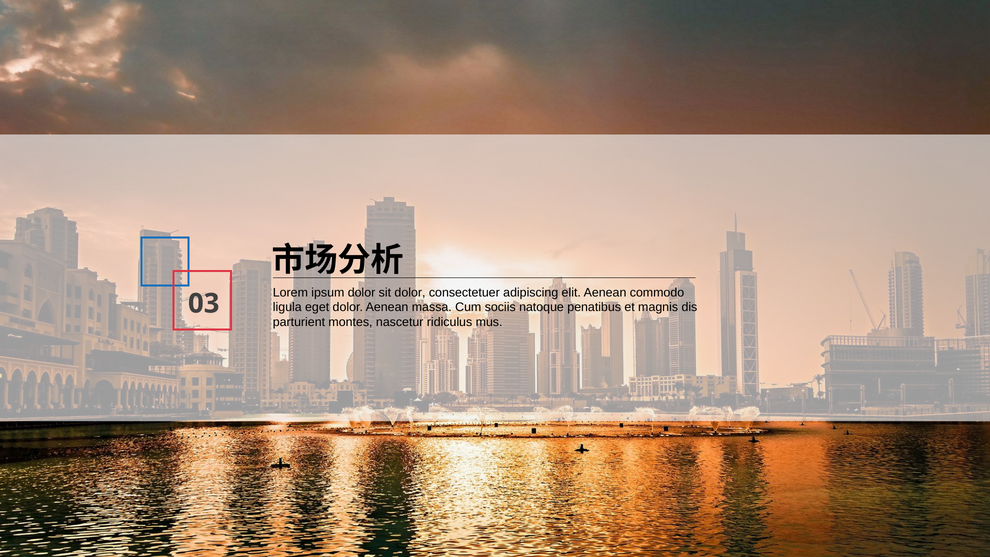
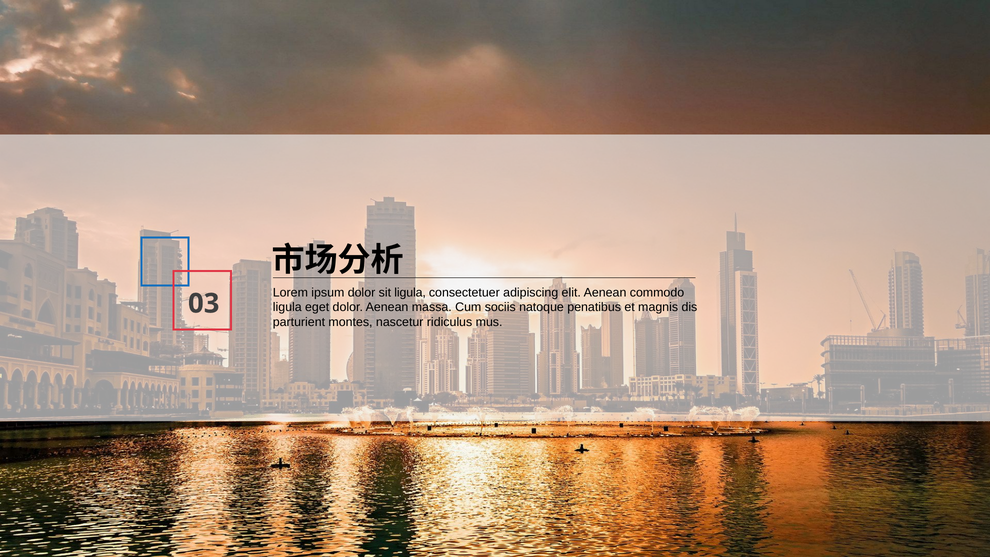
sit dolor: dolor -> ligula (410, 292)
